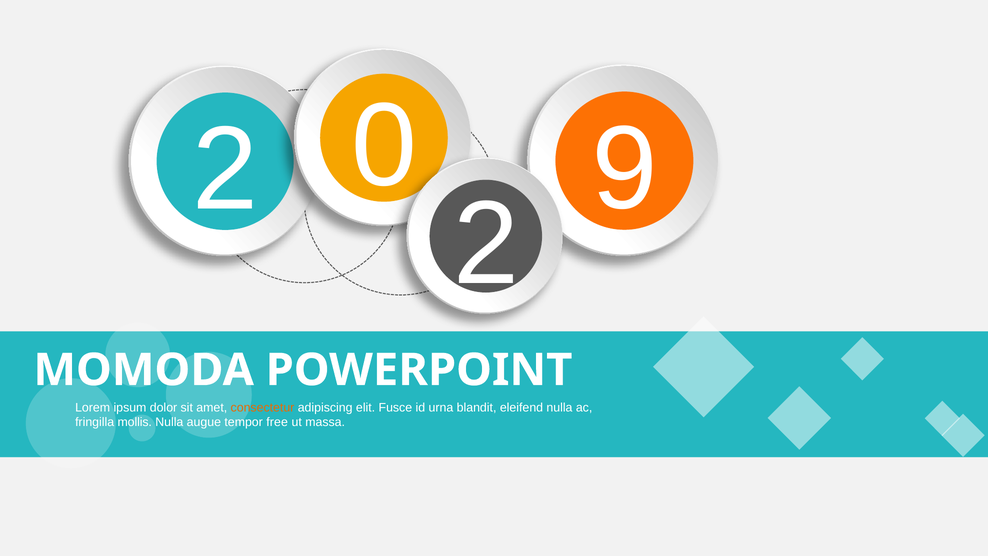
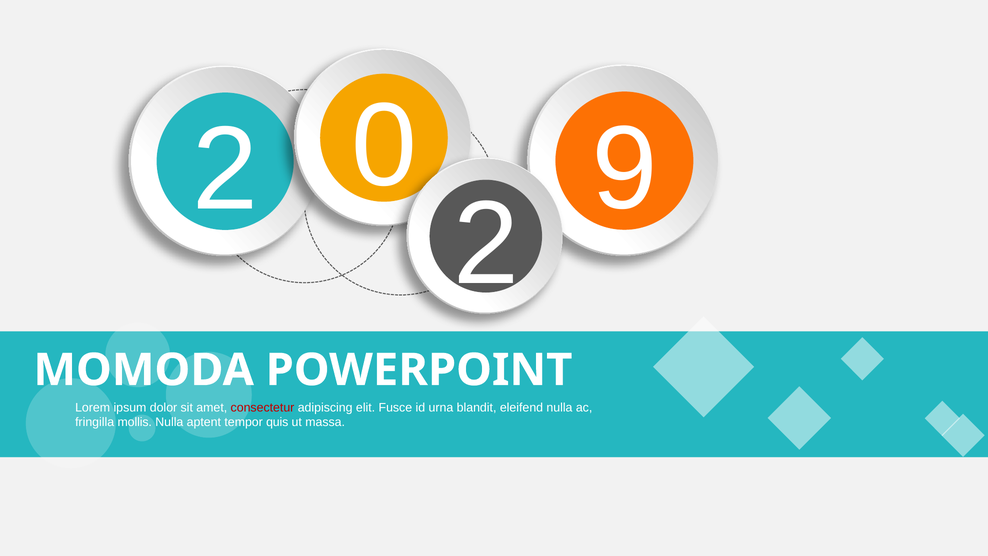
consectetur colour: orange -> red (262, 407)
augue: augue -> aptent (204, 422)
free: free -> quis (277, 422)
